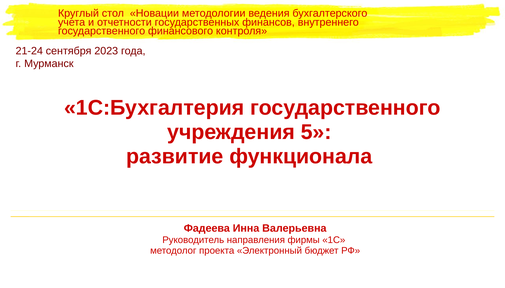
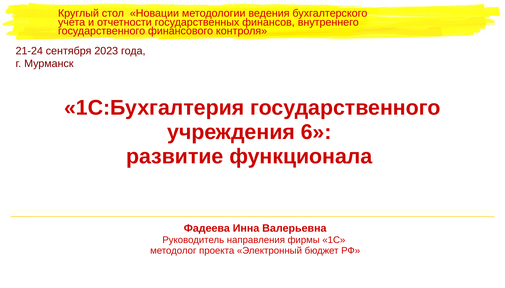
5: 5 -> 6 (316, 132)
